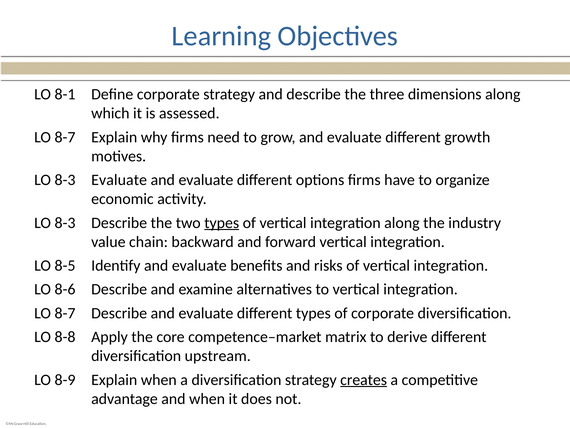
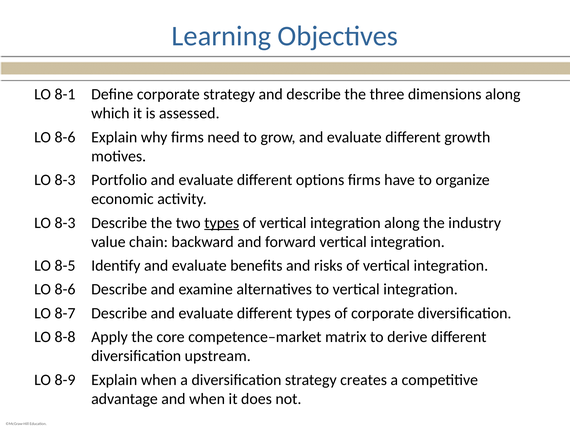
8-7: 8-7 -> 8-6 (65, 137)
8-3 Evaluate: Evaluate -> Portfolio (119, 180)
creates underline: present -> none (364, 379)
